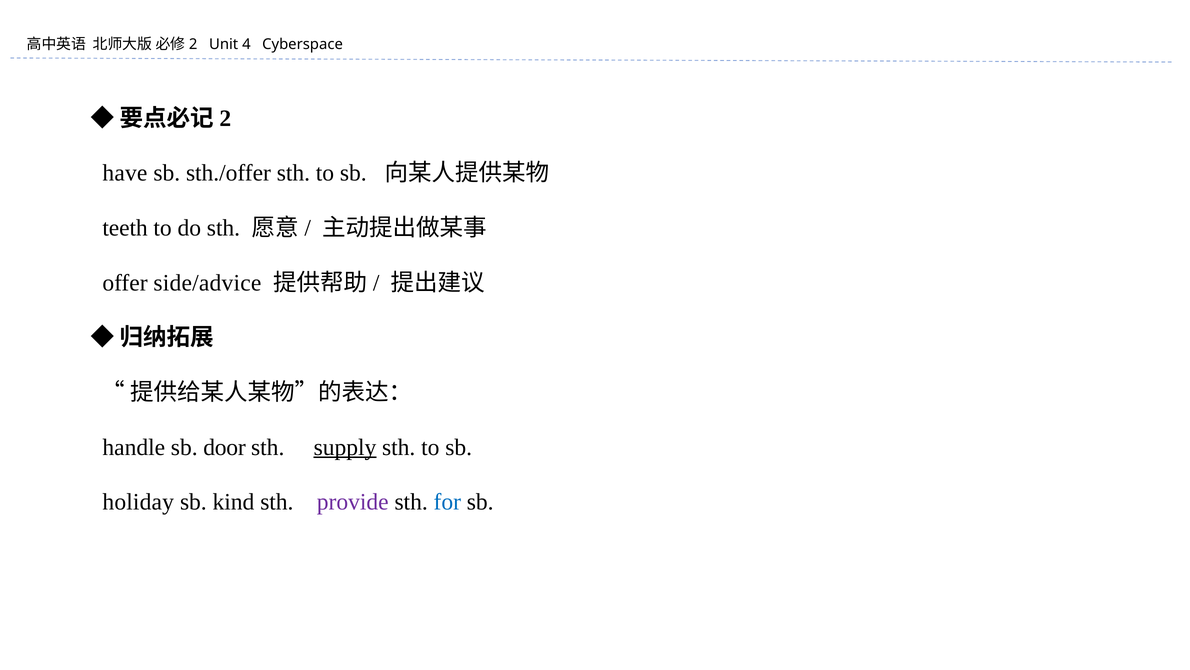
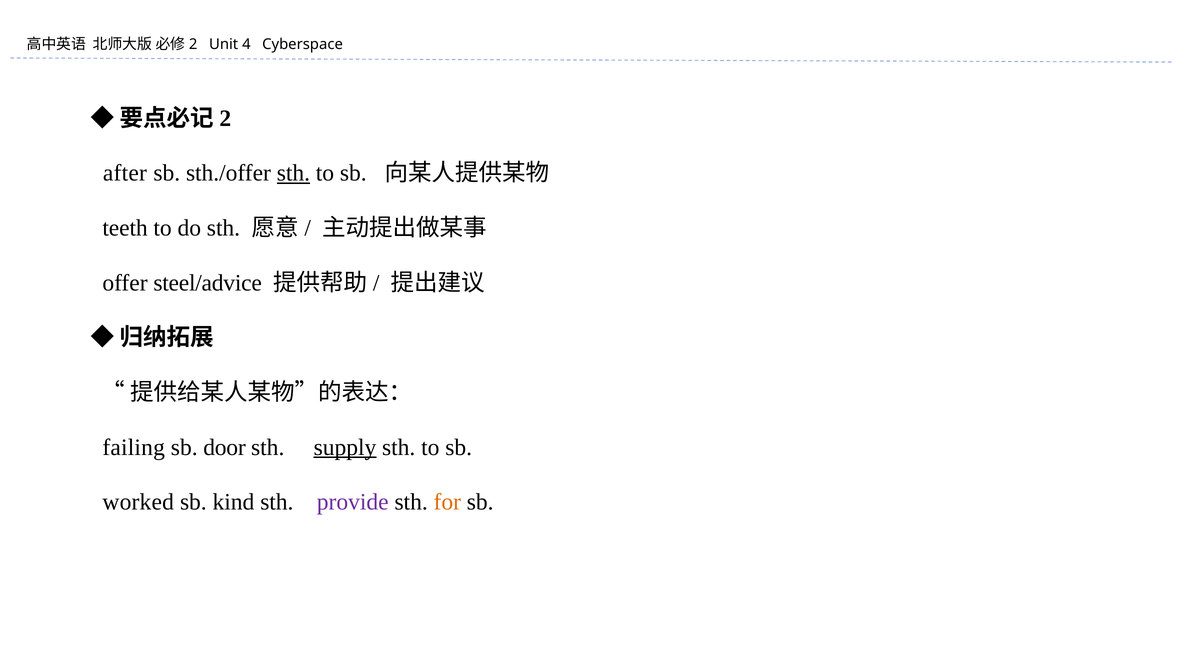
have: have -> after (125, 173)
sth underline: none -> present (293, 173)
side/advice: side/advice -> steel/advice (208, 283)
handle: handle -> failing (134, 447)
holiday: holiday -> worked (138, 502)
for colour: blue -> orange (447, 502)
